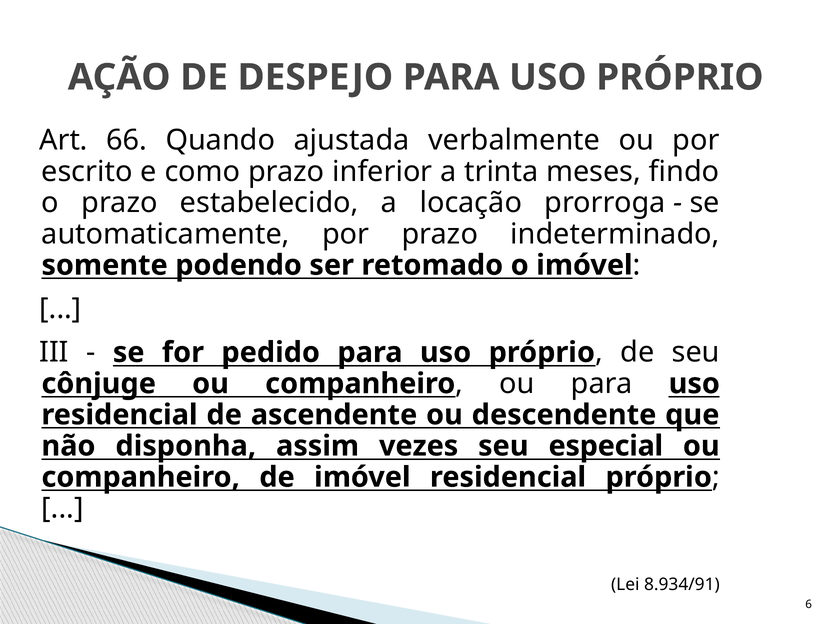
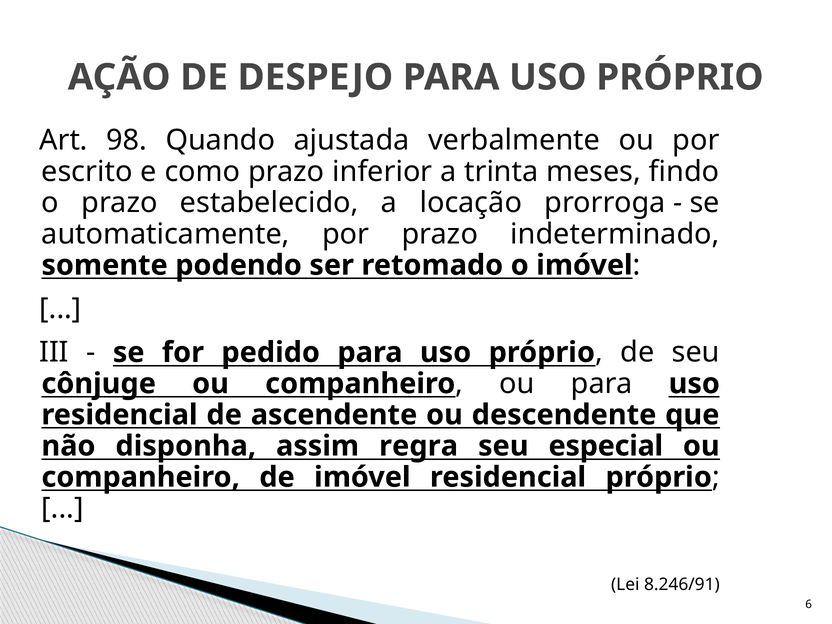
66: 66 -> 98 (127, 140)
vezes: vezes -> regra (419, 446)
8.934/91: 8.934/91 -> 8.246/91 (682, 585)
